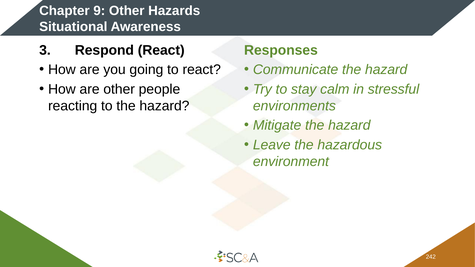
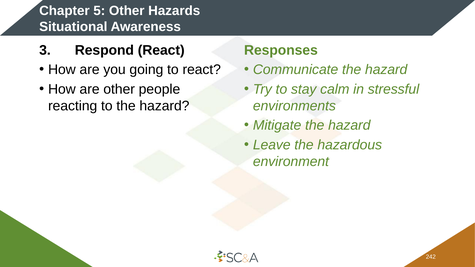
9: 9 -> 5 (99, 11)
